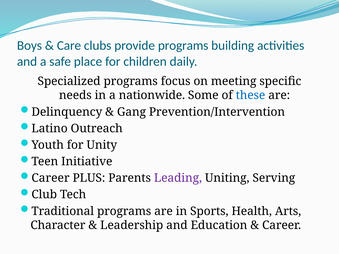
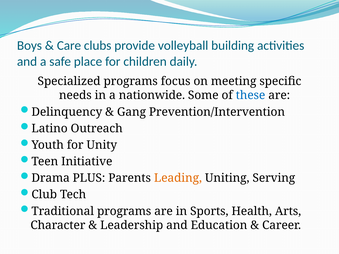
provide programs: programs -> volleyball (183, 46)
Career: Career -> Drama (51, 178)
Leading colour: purple -> orange (178, 178)
